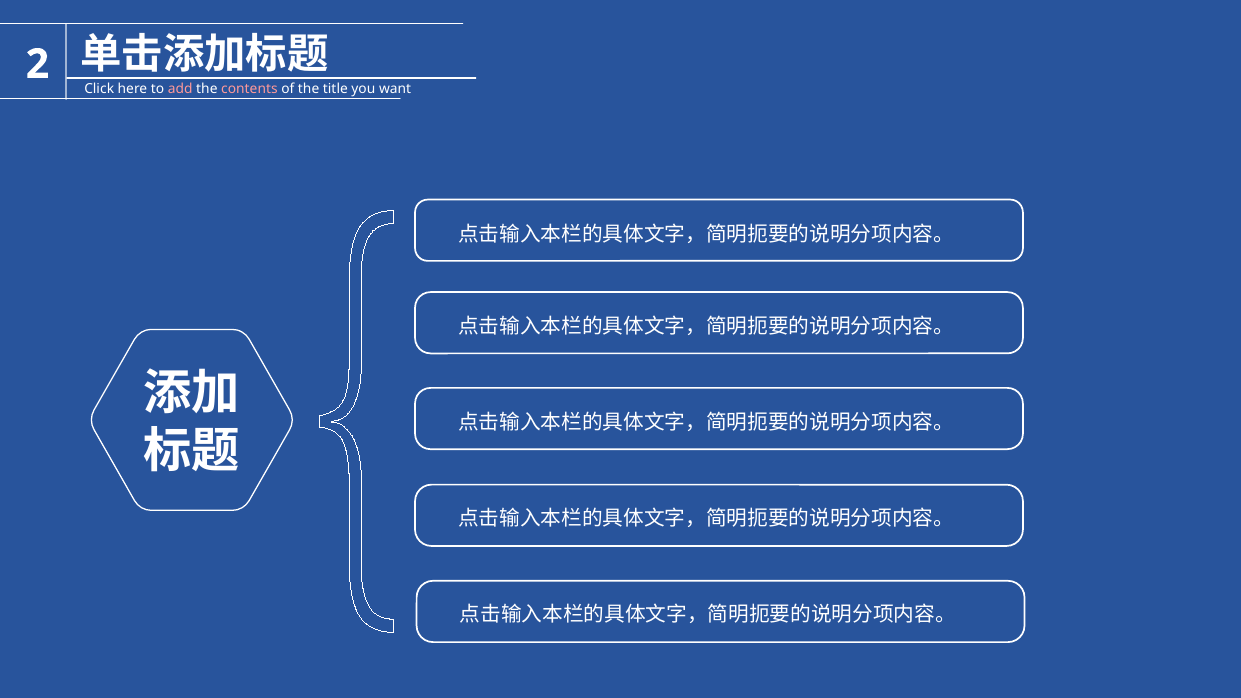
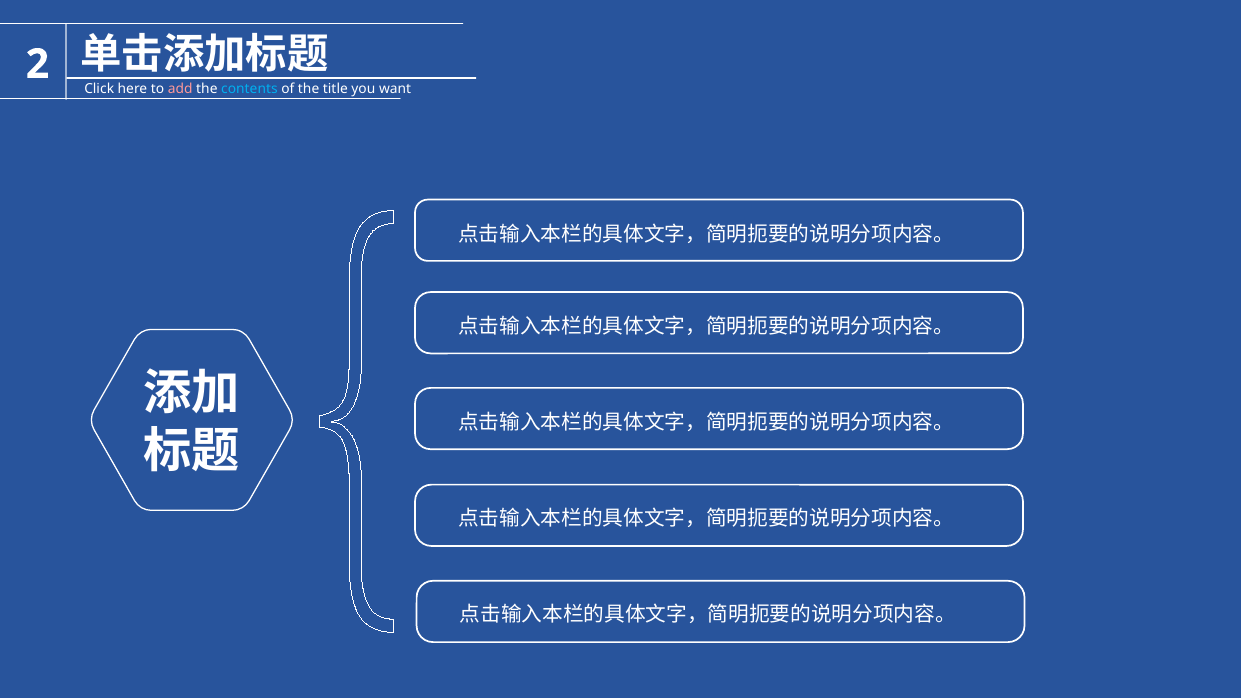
contents colour: pink -> light blue (249, 89)
